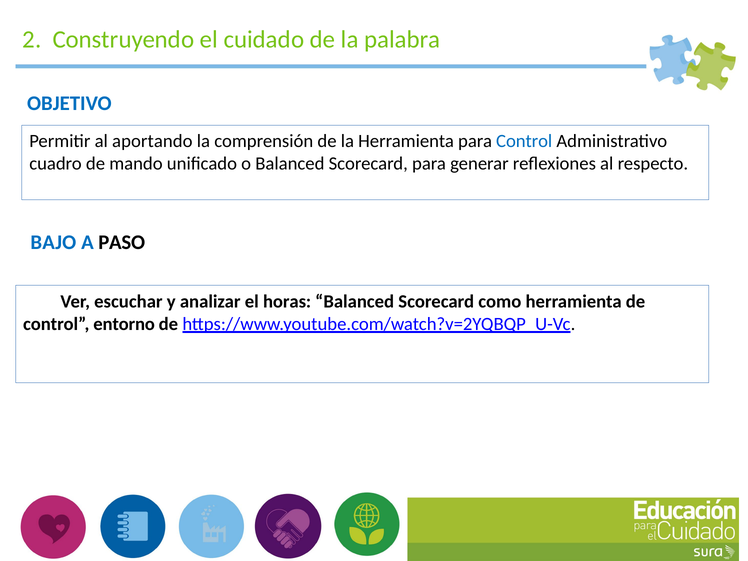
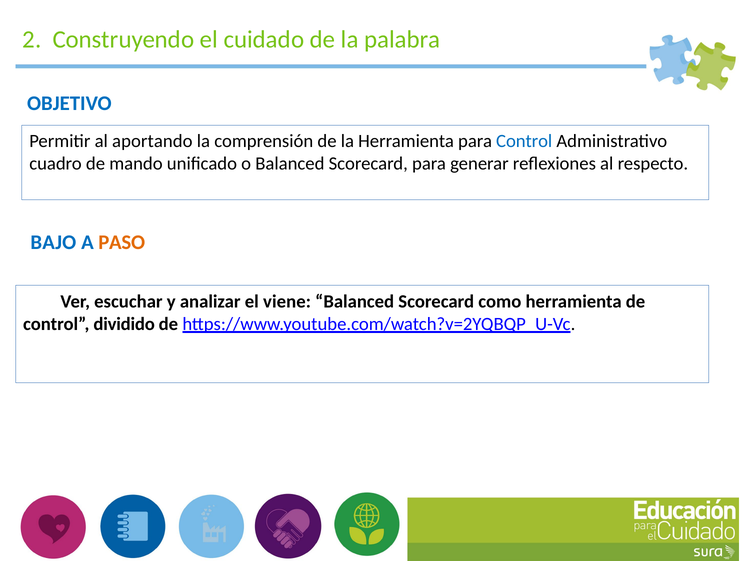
PASO colour: black -> orange (122, 242)
horas: horas -> viene (287, 302)
entorno: entorno -> dividido (124, 324)
